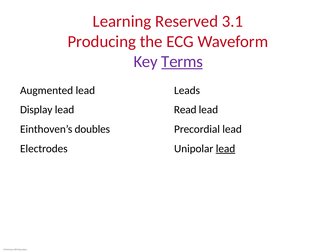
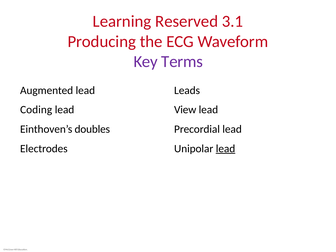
Terms underline: present -> none (182, 62)
Display: Display -> Coding (36, 110)
Read: Read -> View (185, 110)
